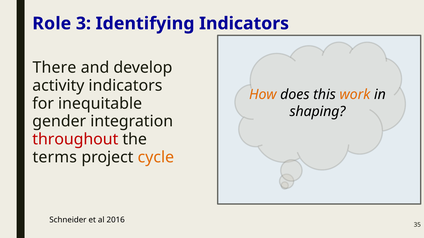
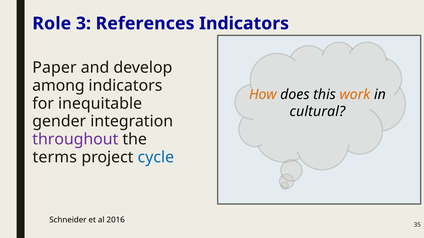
Identifying: Identifying -> References (145, 24)
There: There -> Paper (54, 68)
activity: activity -> among (58, 86)
shaping: shaping -> cultural (317, 112)
throughout colour: red -> purple (75, 140)
cycle colour: orange -> blue (156, 158)
